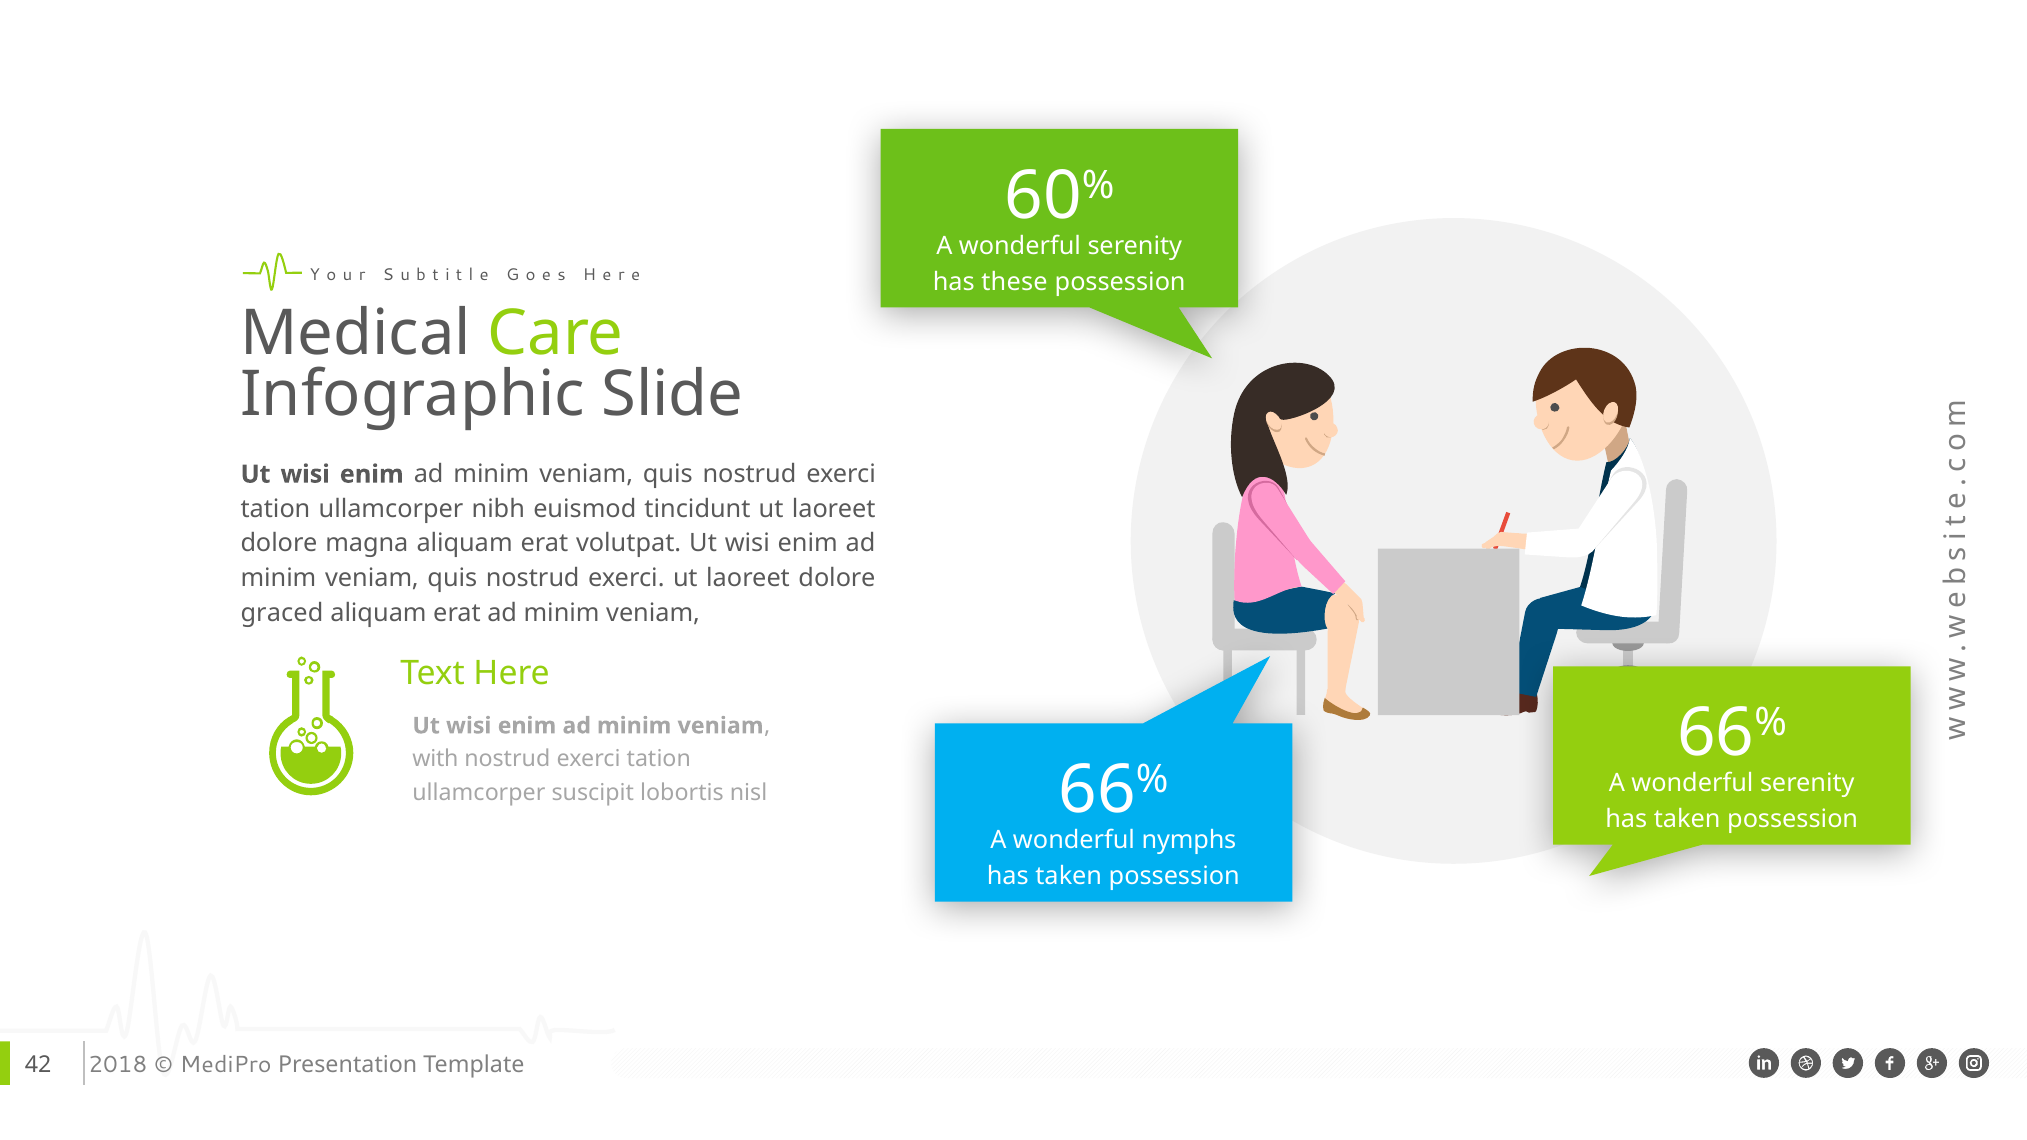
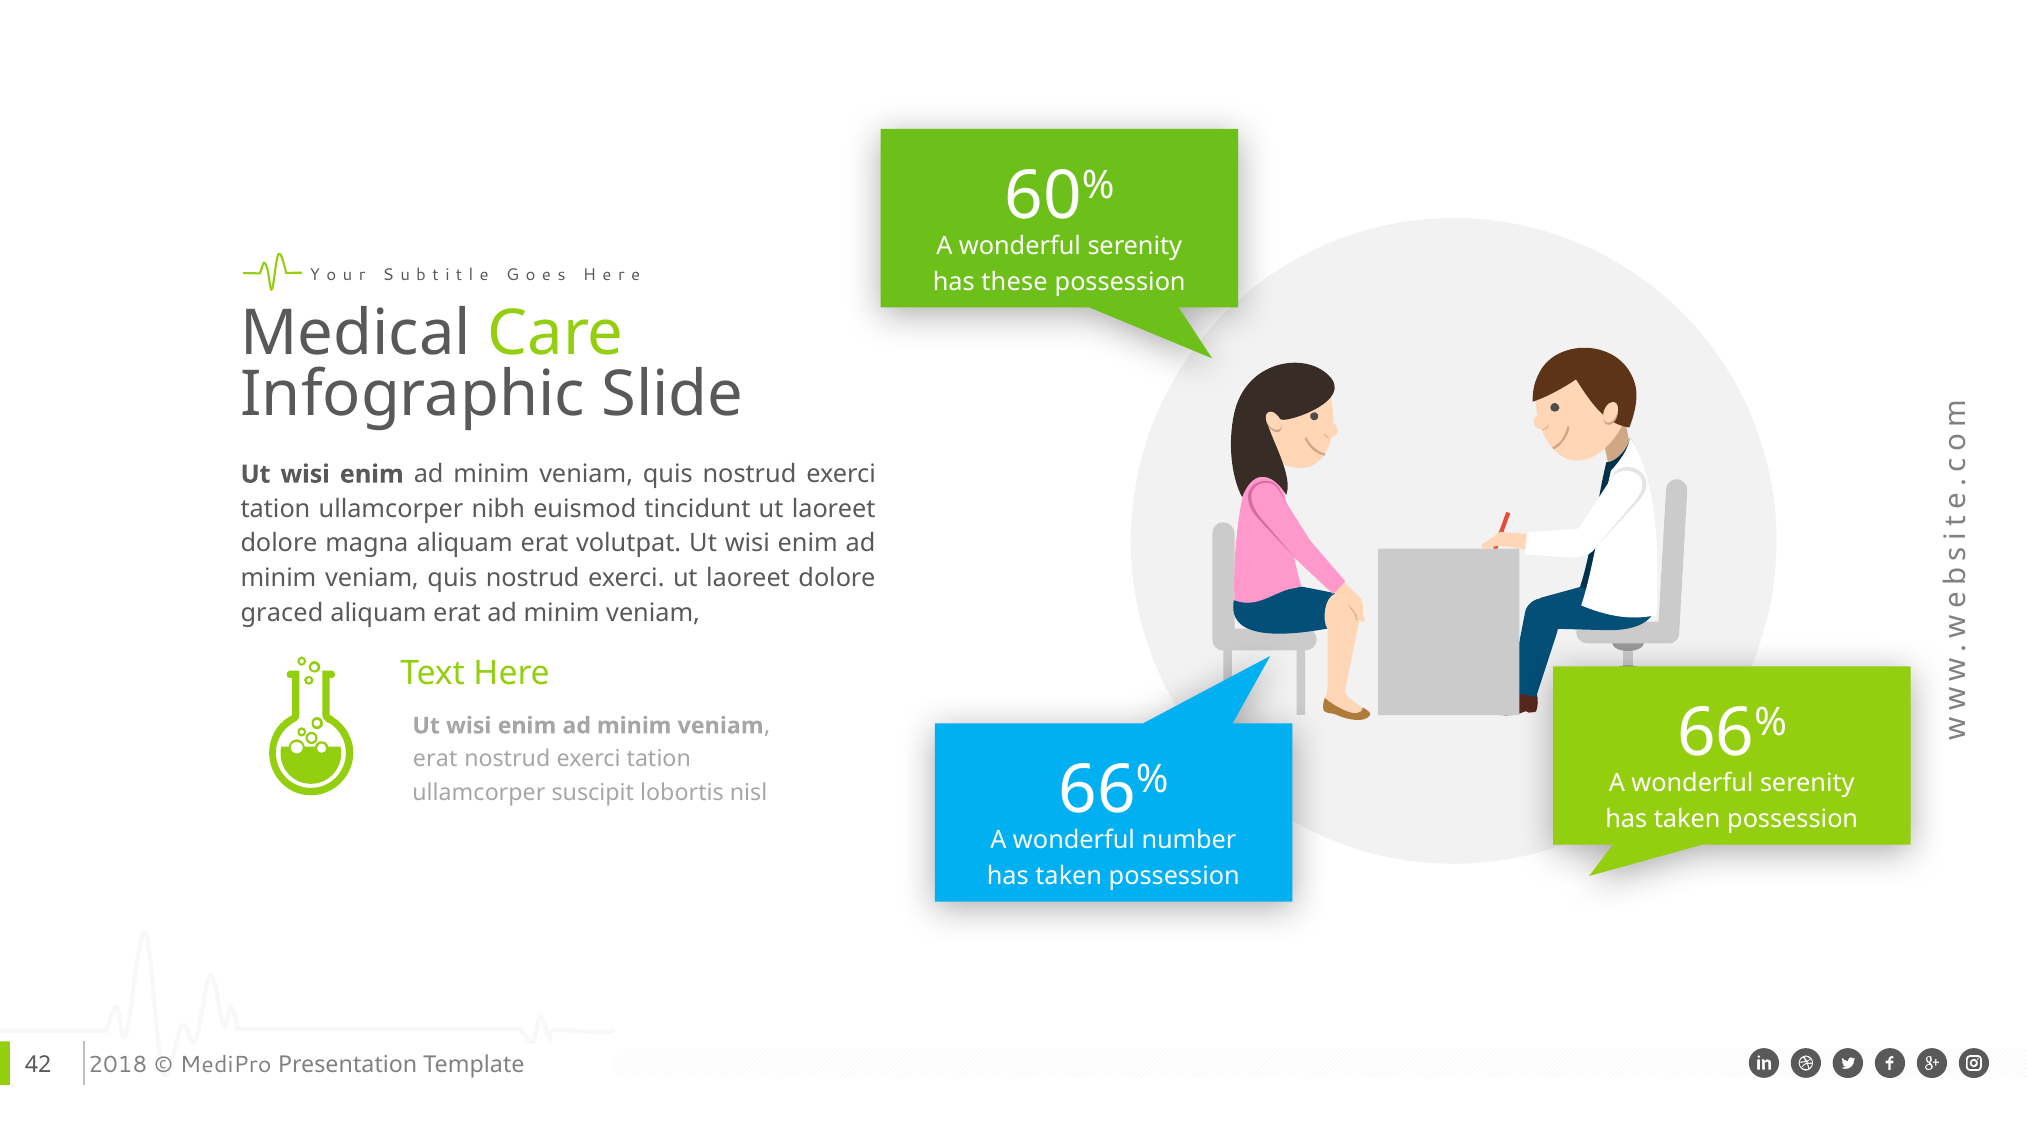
with: with -> erat (435, 759)
nymphs: nymphs -> number (1189, 840)
